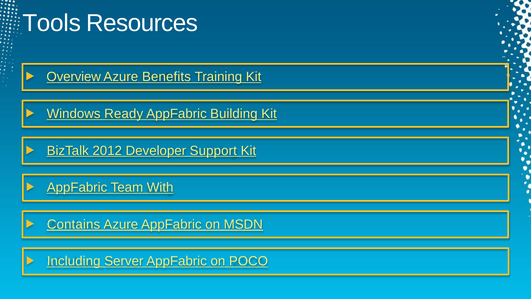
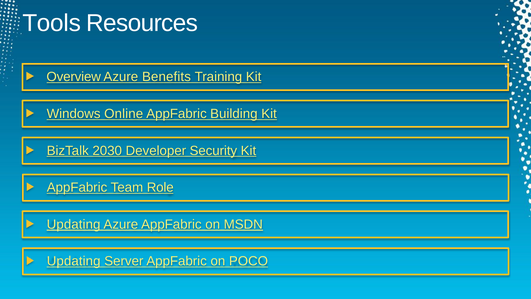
Ready: Ready -> Online (124, 114)
2012: 2012 -> 2030 (107, 151)
Support: Support -> Security (213, 151)
With: With -> Role (160, 187)
Contains: Contains -> Updating (74, 224)
Including: Including -> Updating (74, 261)
